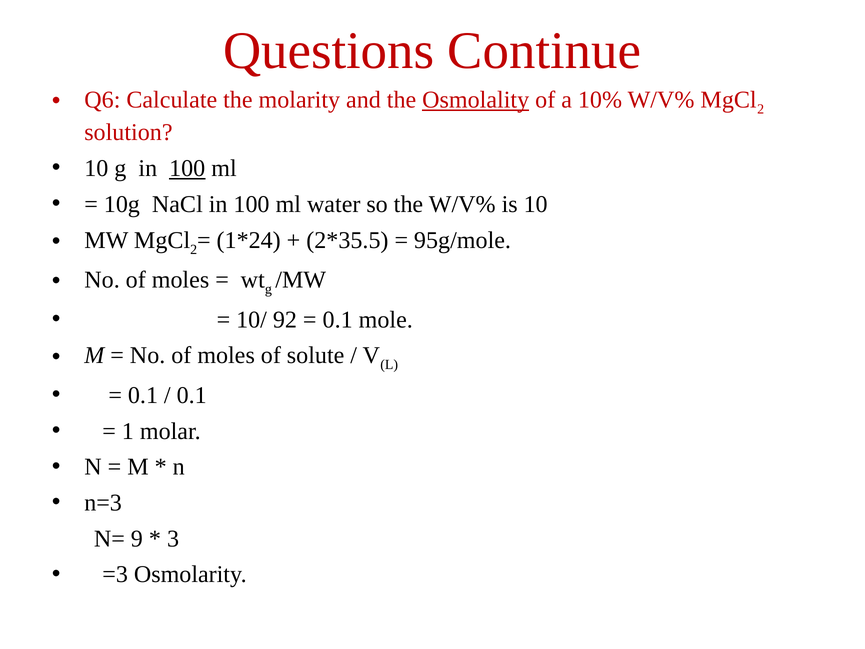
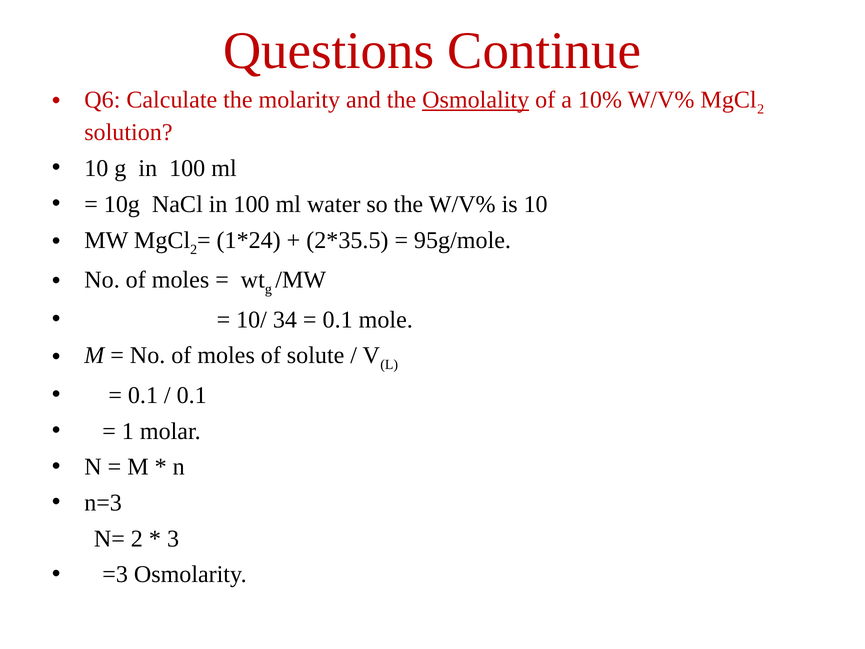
100 underline: present -> none (187, 168)
92: 92 -> 34 (285, 320)
N= 9: 9 -> 2 (137, 538)
